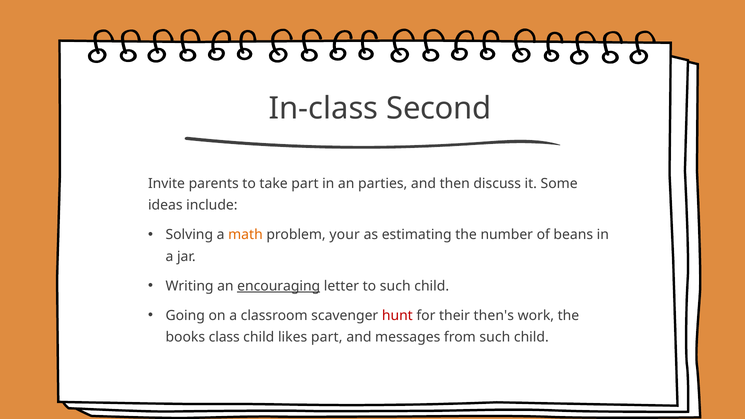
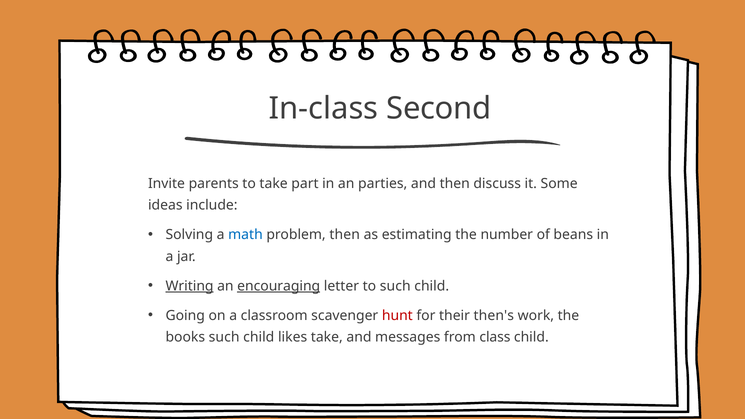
math colour: orange -> blue (245, 235)
problem your: your -> then (345, 235)
Writing underline: none -> present (190, 286)
books class: class -> such (224, 337)
likes part: part -> take (327, 337)
from such: such -> class (495, 337)
